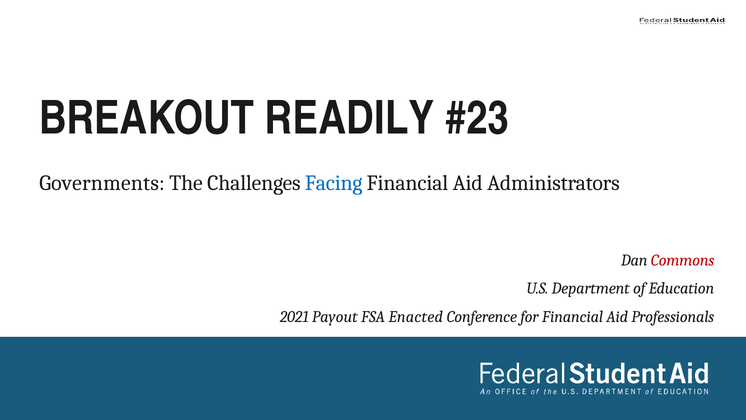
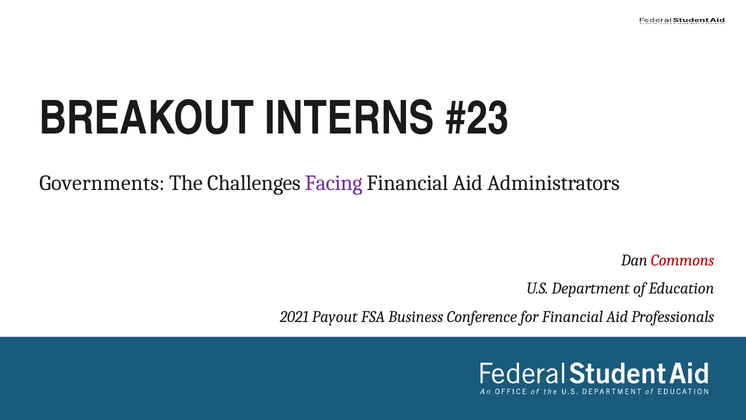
READILY: READILY -> INTERNS (350, 118)
Facing colour: blue -> purple (334, 183)
Enacted: Enacted -> Business (416, 316)
